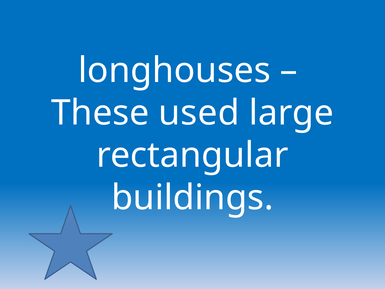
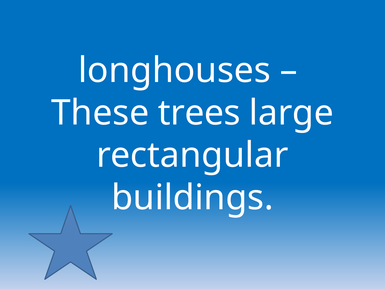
used: used -> trees (199, 113)
